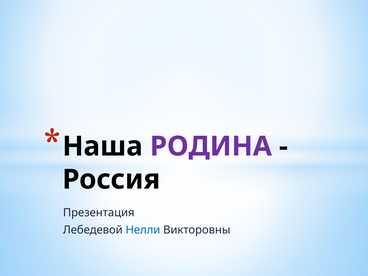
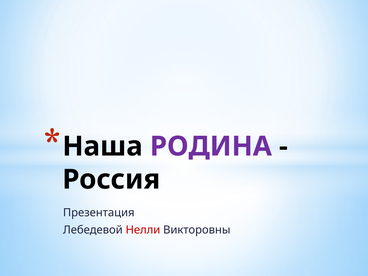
Нелли colour: blue -> red (143, 230)
